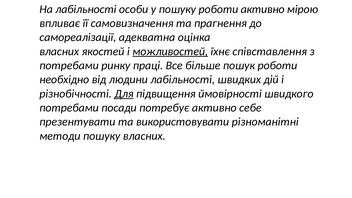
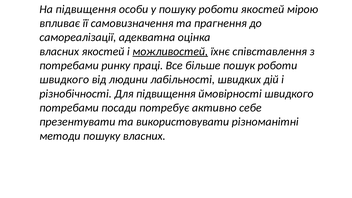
На лабільності: лабільності -> підвищення (86, 9)
роботи активно: активно -> якостей (263, 9)
необхідно: необхідно -> швидкого (64, 80)
Для underline: present -> none (124, 94)
